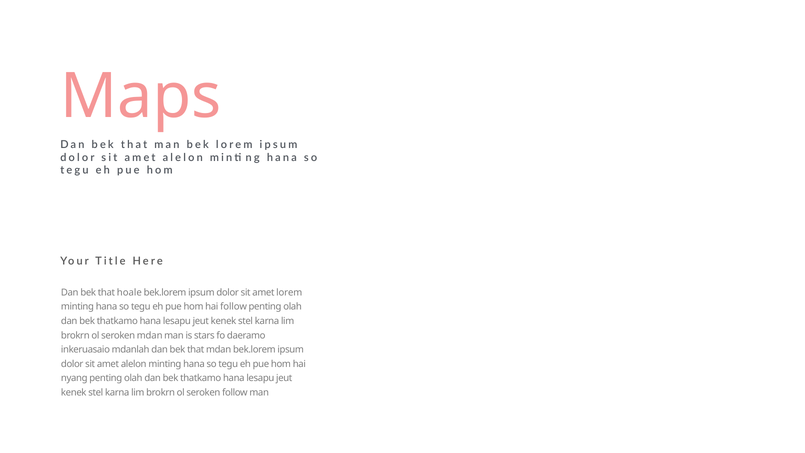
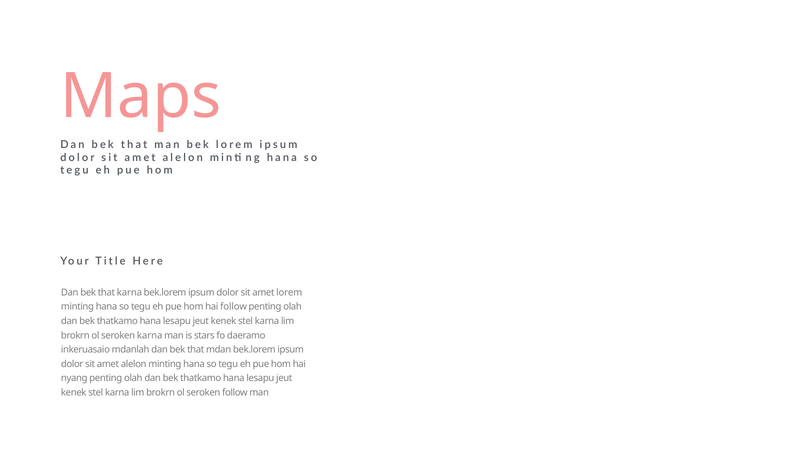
that hoale: hoale -> karna (129, 292)
seroken mdan: mdan -> karna (150, 335)
